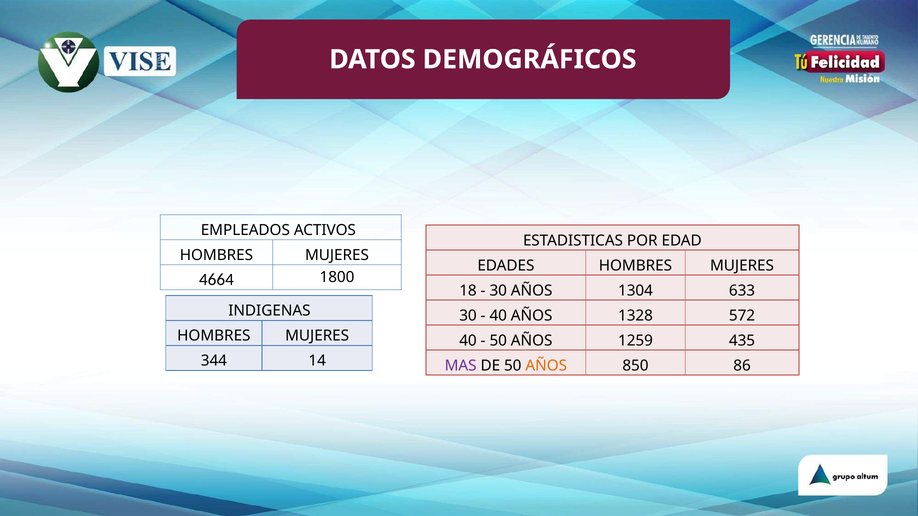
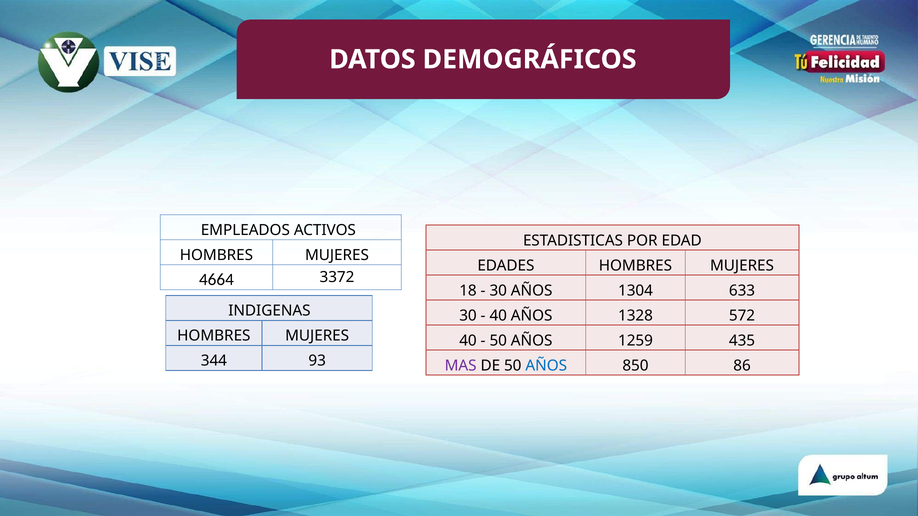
1800: 1800 -> 3372 (337, 277)
14: 14 -> 93 (317, 361)
AÑOS colour: orange -> blue (546, 366)
